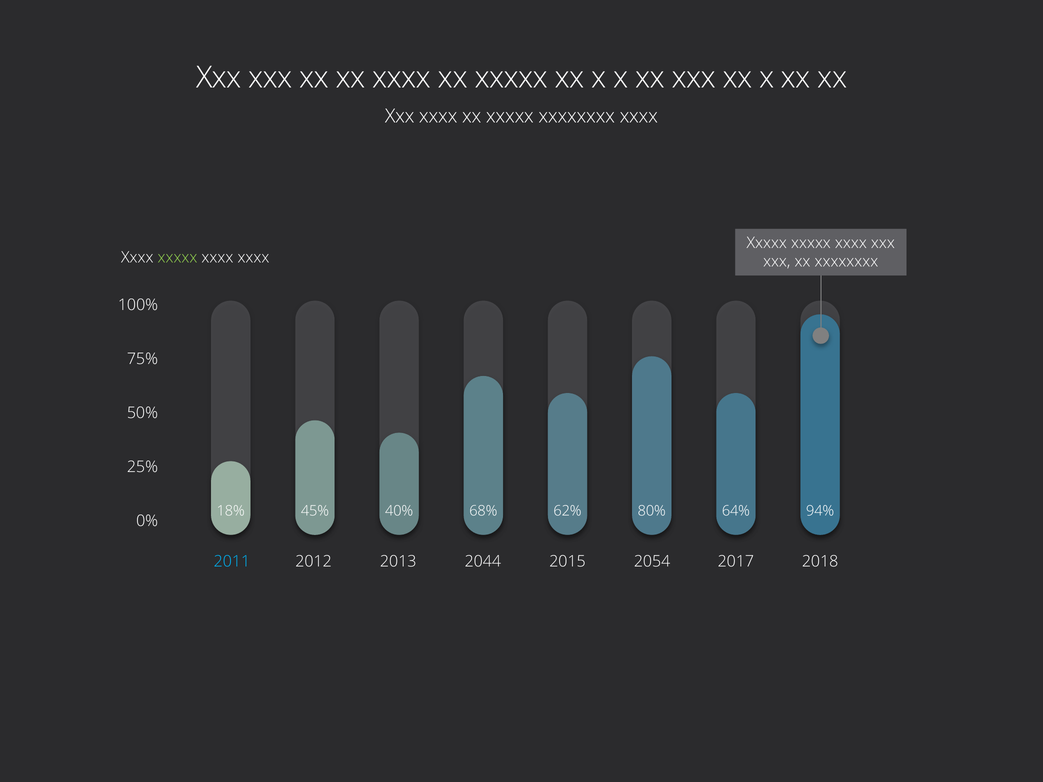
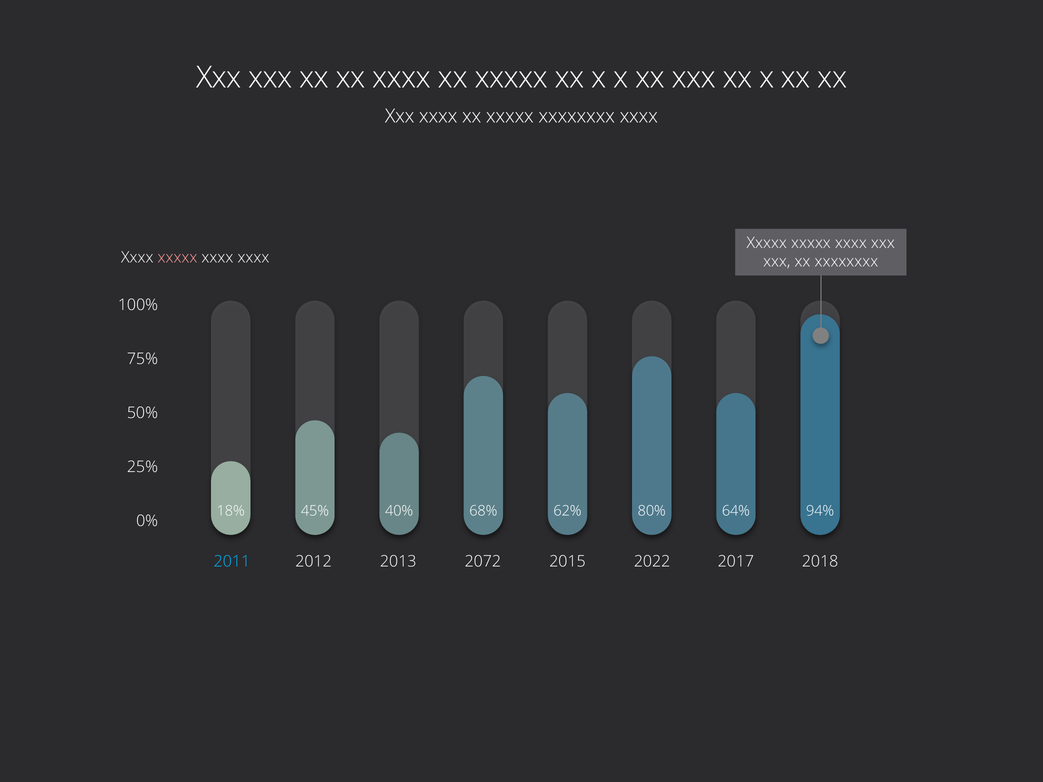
xxxxx colour: light green -> pink (177, 258)
2044: 2044 -> 2072 (483, 562)
2054: 2054 -> 2022 (652, 562)
